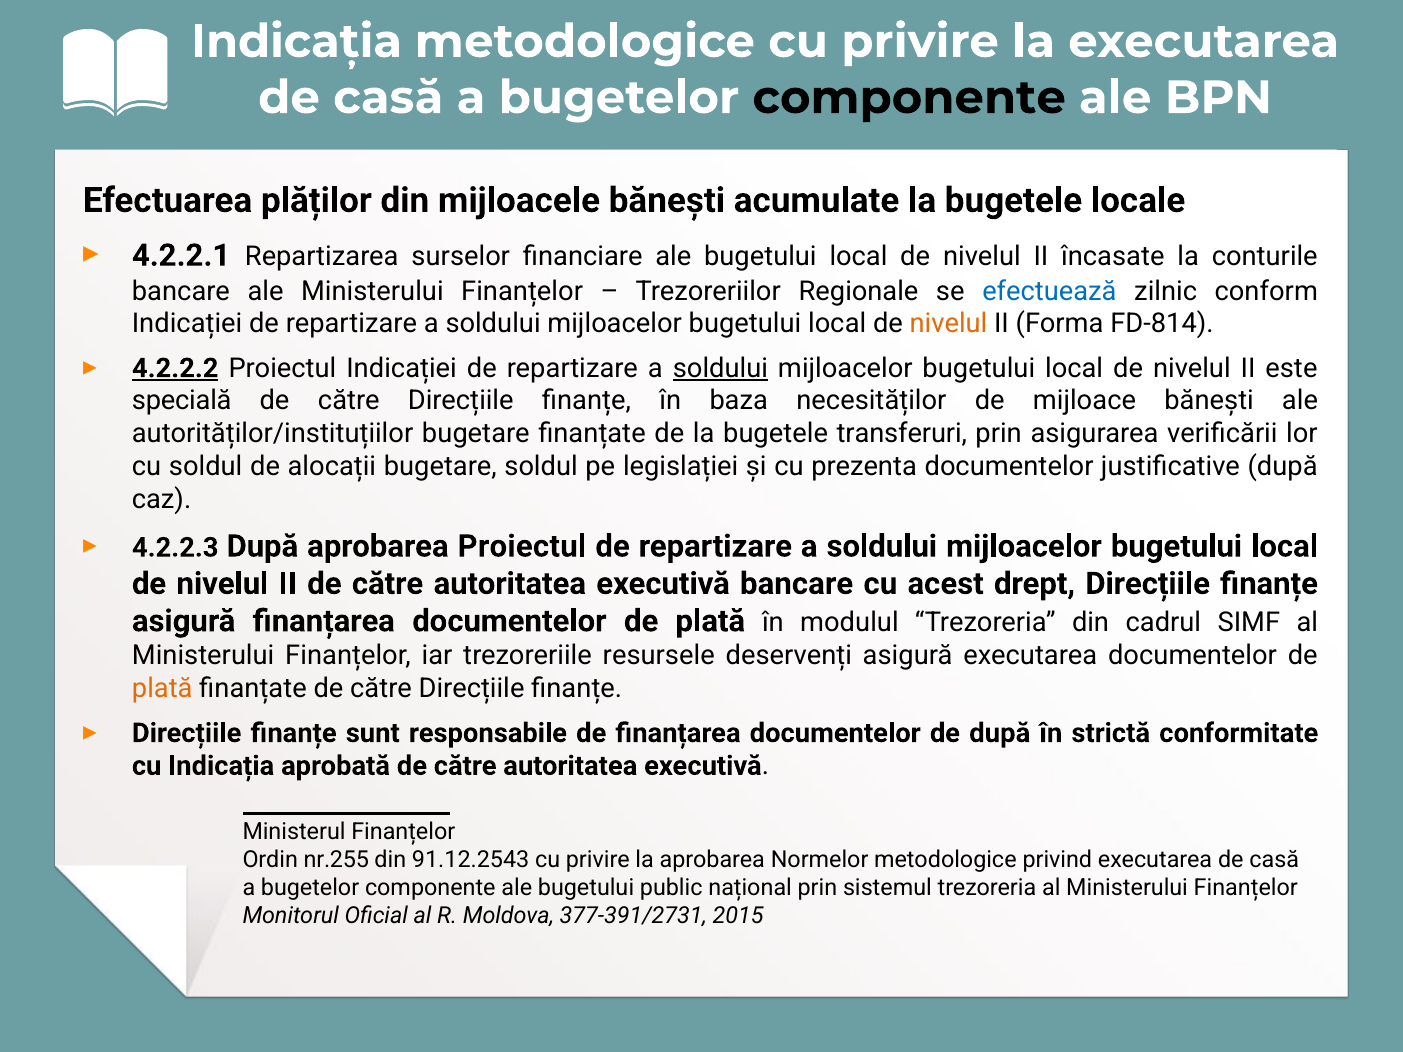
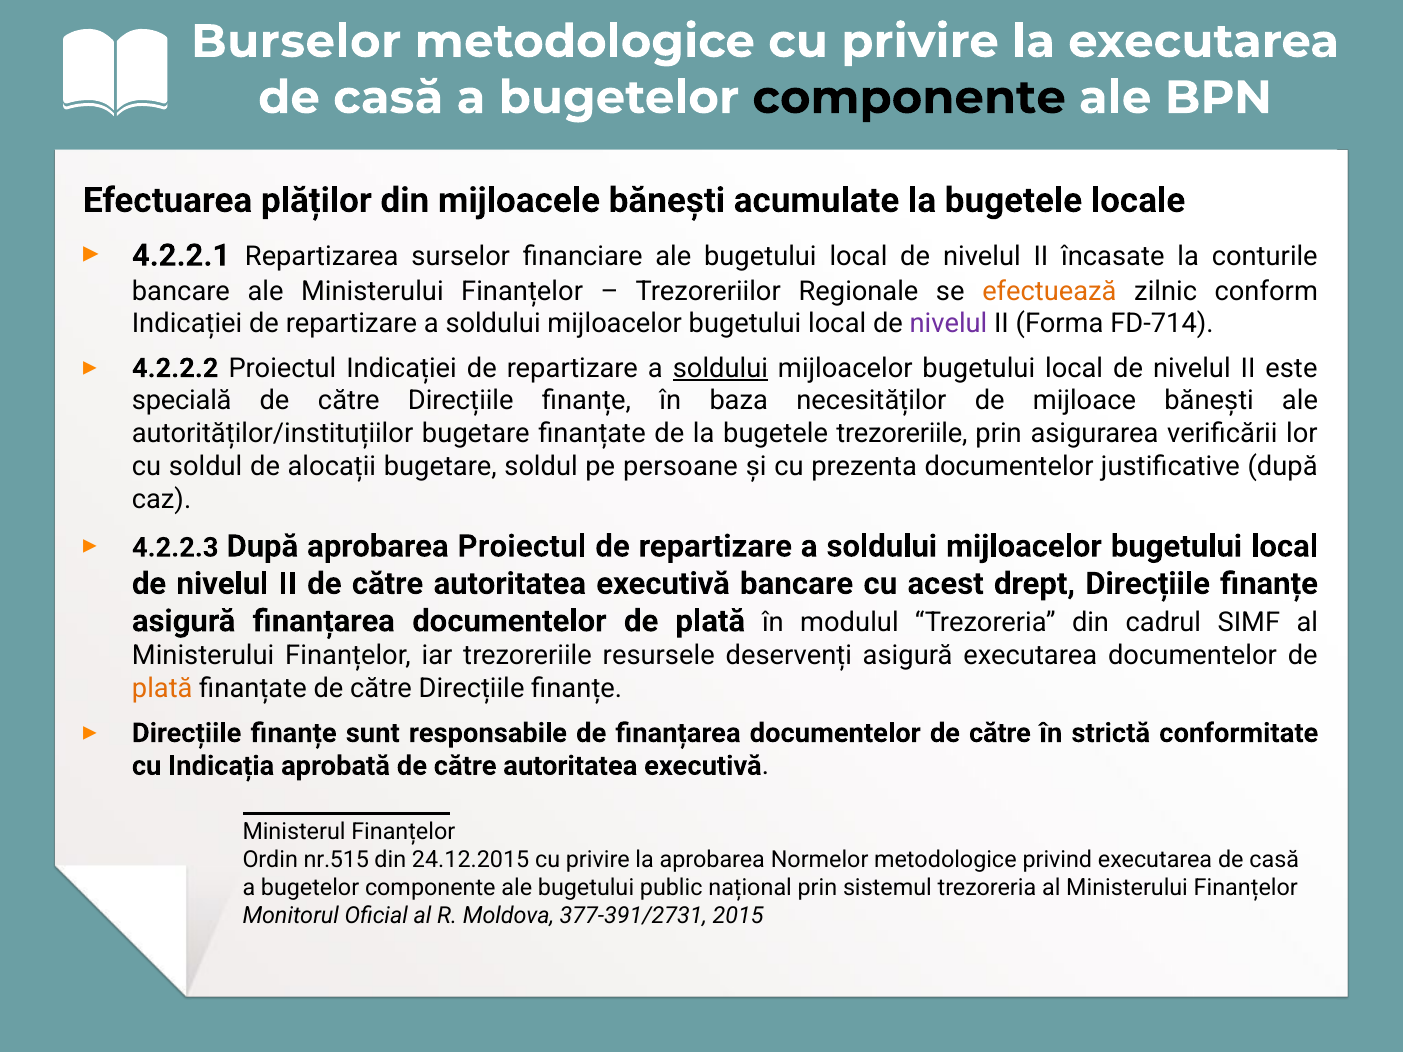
Indicația: Indicația -> Burselor (296, 42)
efectuează colour: blue -> orange (1049, 291)
nivelul colour: orange -> purple (949, 324)
FD-814: FD-814 -> FD-714 (1162, 324)
4.2.2.2 underline: present -> none (175, 368)
bugetele transferuri: transferuri -> trezoreriile (902, 434)
legislației: legislației -> persoane (680, 467)
documentelor de după: după -> către (1000, 733)
nr.255: nr.255 -> nr.515 (336, 860)
91.12.2543: 91.12.2543 -> 24.12.2015 (471, 860)
